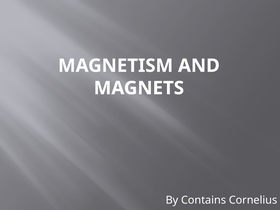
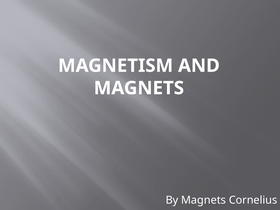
By Contains: Contains -> Magnets (204, 200)
